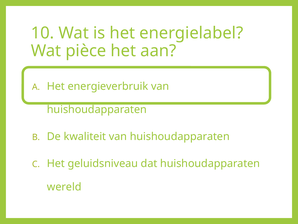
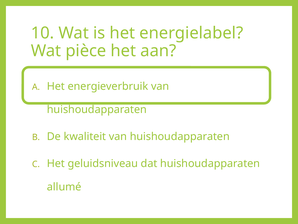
wereld: wereld -> allumé (64, 186)
